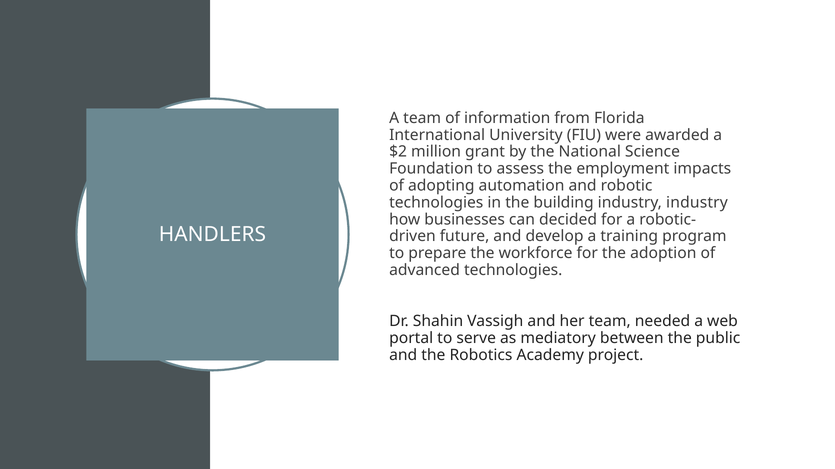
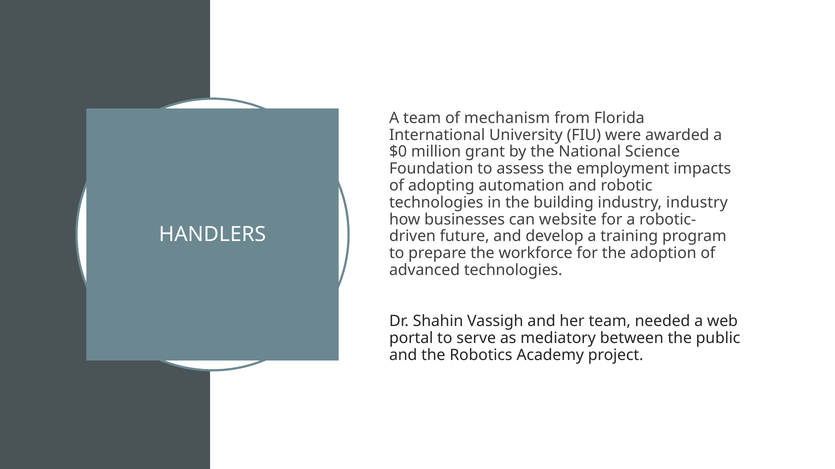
information: information -> mechanism (507, 118)
$2: $2 -> $0 (398, 152)
decided: decided -> website (568, 220)
